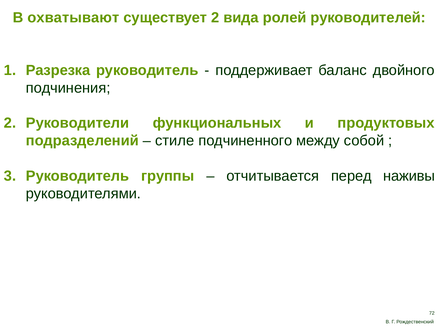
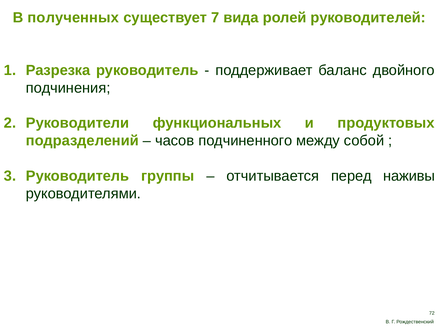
охватывают: охватывают -> полученных (73, 18)
существует 2: 2 -> 7 (215, 18)
стиле: стиле -> часов (175, 140)
